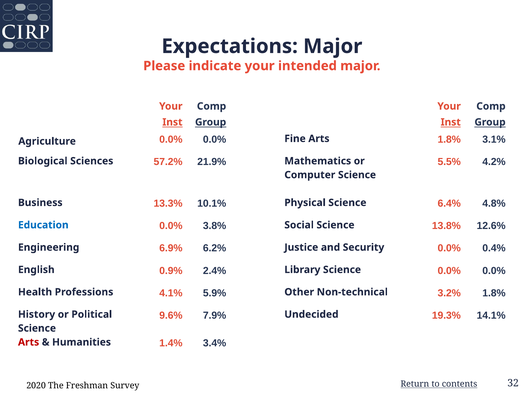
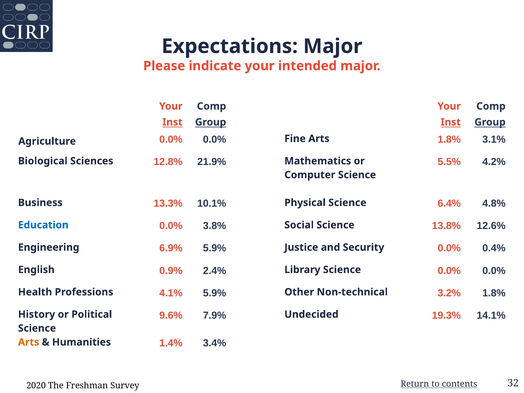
57.2%: 57.2% -> 12.8% (168, 162)
6.9% 6.2%: 6.2% -> 5.9% (215, 248)
Arts colour: red -> orange (29, 342)
